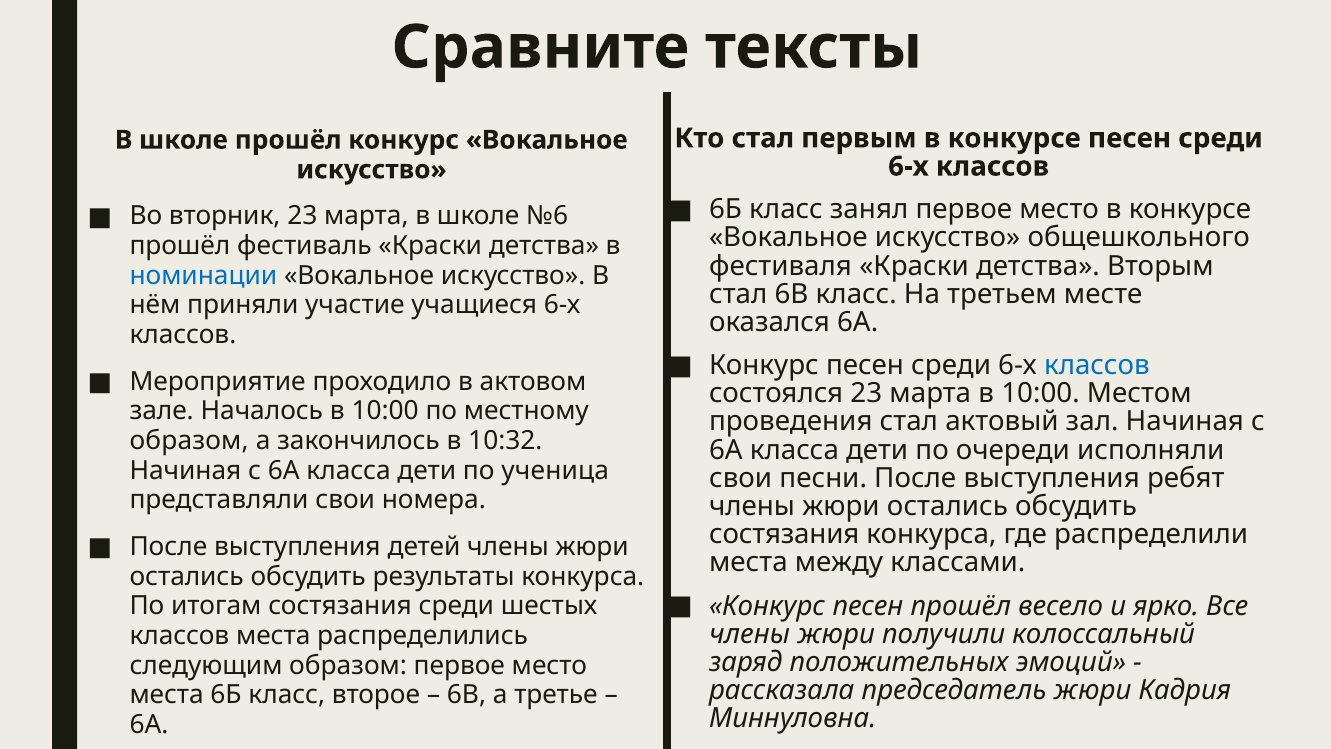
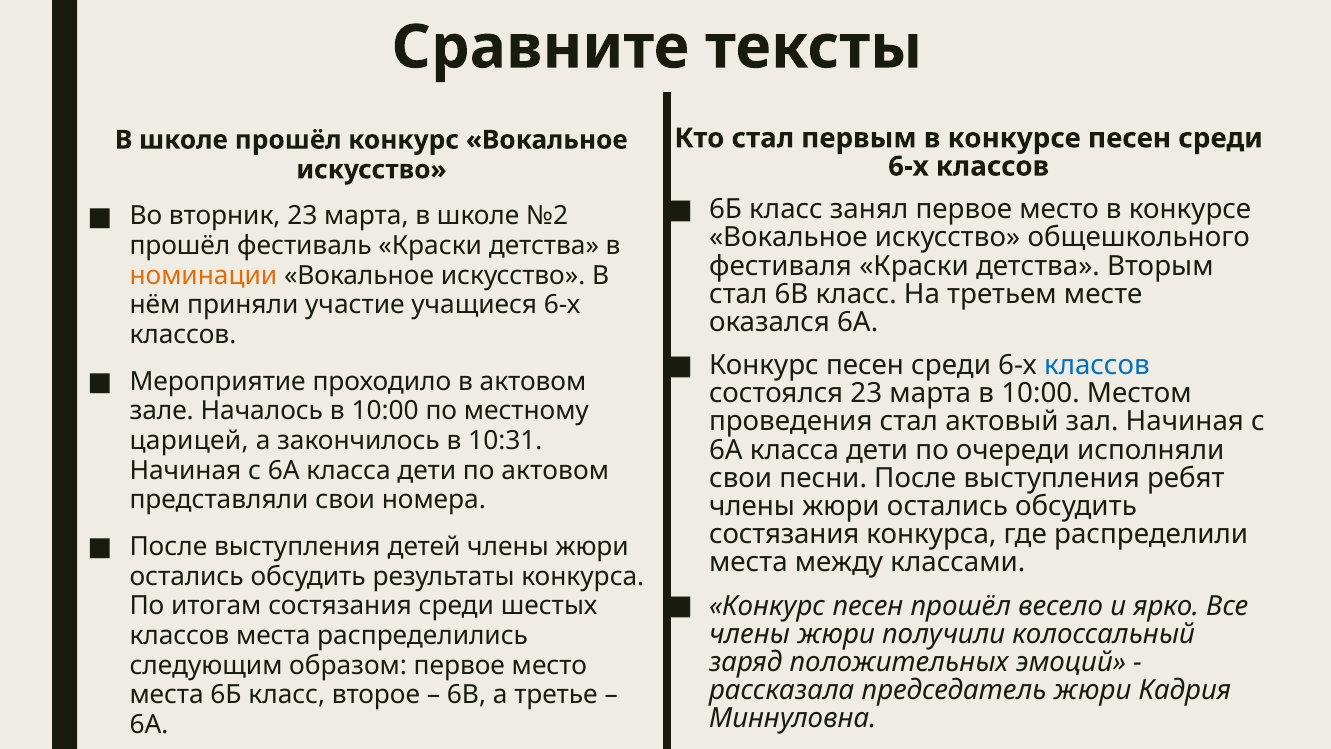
№6: №6 -> №2 (547, 216)
номинации colour: blue -> orange (203, 275)
образом: образом -> царицей (189, 441)
10:32: 10:32 -> 10:31 (505, 441)
по ученица: ученица -> актовом (555, 470)
